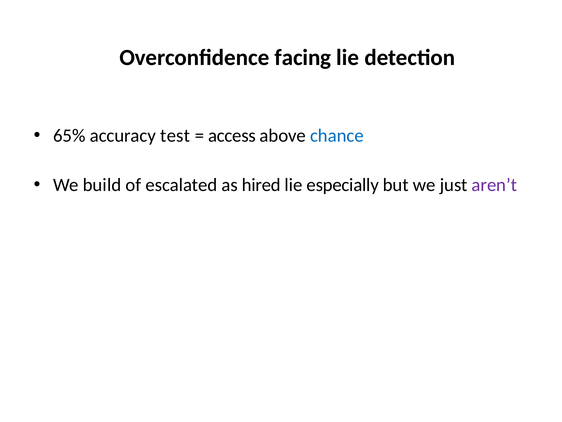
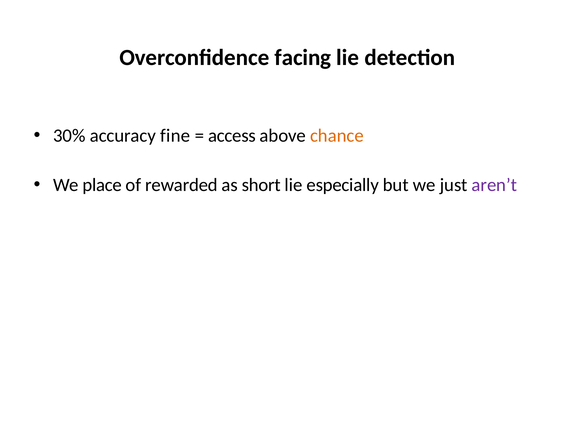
65%: 65% -> 30% (69, 135)
test: test -> fine (175, 135)
chance colour: blue -> orange (337, 135)
build: build -> place (102, 185)
escalated: escalated -> rewarded (181, 185)
hired: hired -> short (261, 185)
